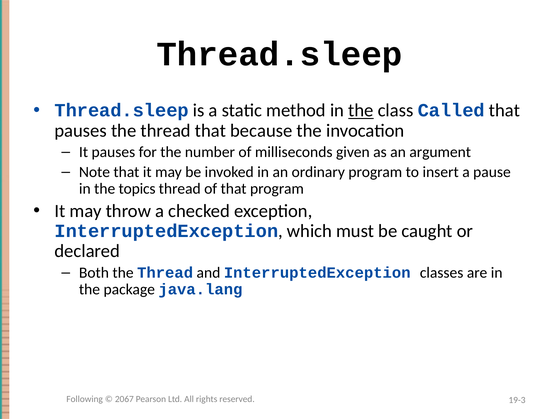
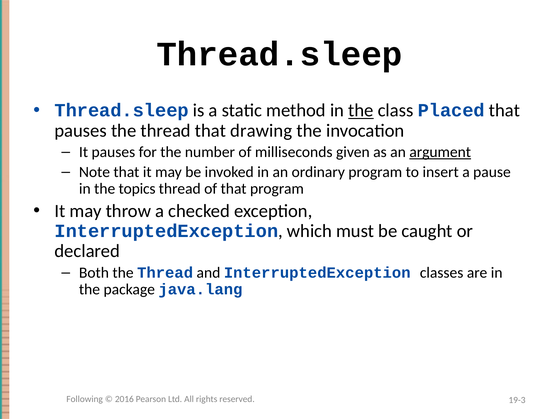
Called: Called -> Placed (451, 111)
because: because -> drawing (261, 131)
argument underline: none -> present (440, 152)
2067: 2067 -> 2016 (124, 399)
